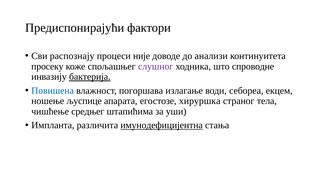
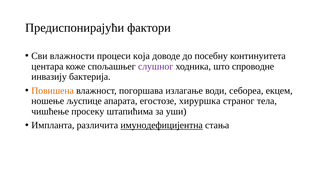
распознају: распознају -> влажности (72, 56)
није: није -> која (141, 56)
анализи: анализи -> посебну (211, 56)
просеку: просеку -> центара (47, 66)
бактерија underline: present -> none (90, 77)
Повишена colour: blue -> orange (53, 90)
средњег: средњег -> просеку (88, 111)
